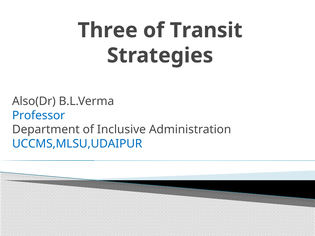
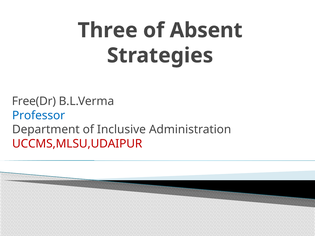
Transit: Transit -> Absent (206, 30)
Also(Dr: Also(Dr -> Free(Dr (34, 101)
UCCMS,MLSU,UDAIPUR colour: blue -> red (77, 144)
